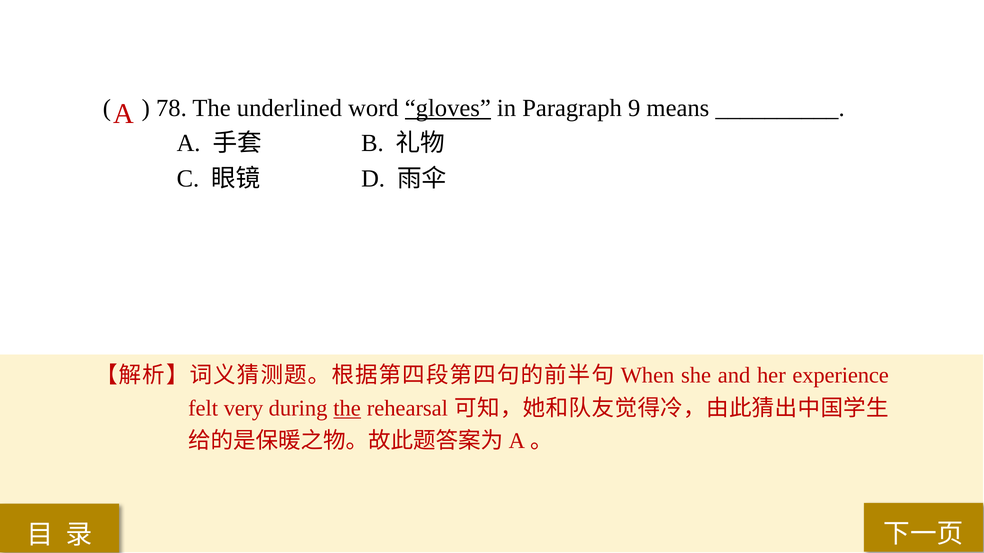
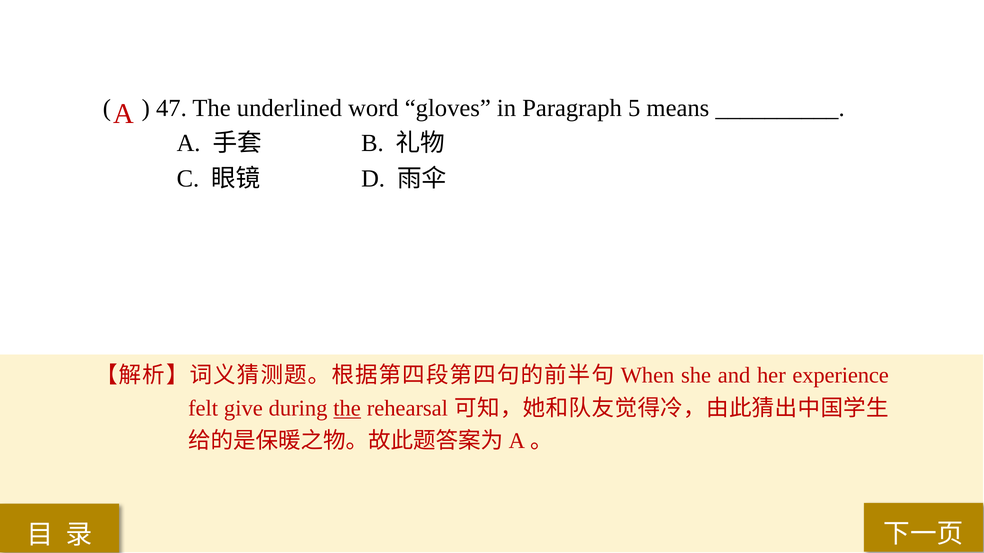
78: 78 -> 47 (171, 108)
gloves underline: present -> none (448, 108)
9: 9 -> 5 (634, 108)
very: very -> give (243, 409)
